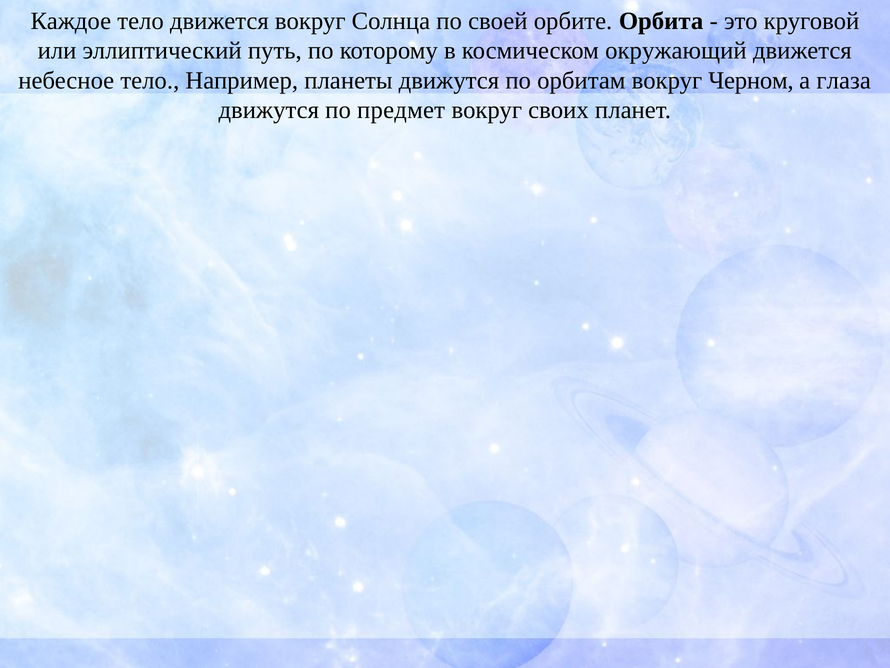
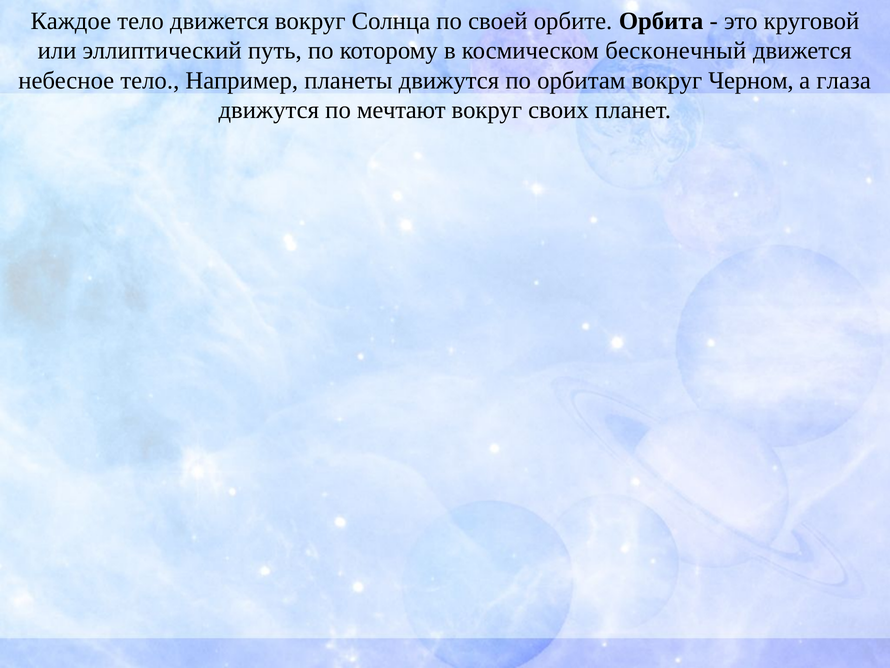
окружающий: окружающий -> бесконечный (676, 51)
предмет: предмет -> мечтают (401, 110)
